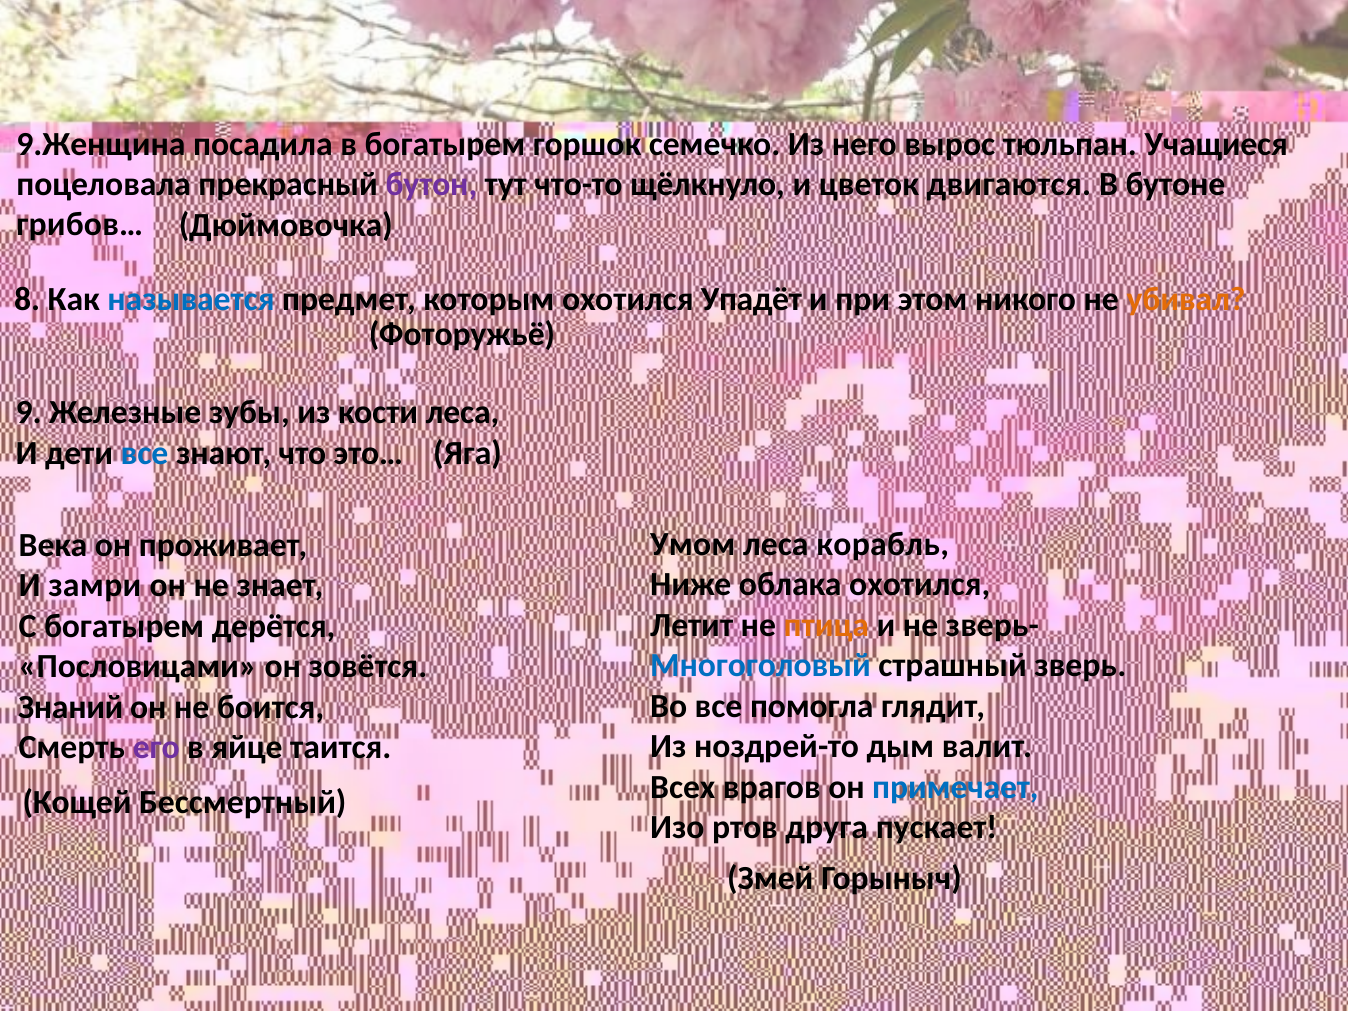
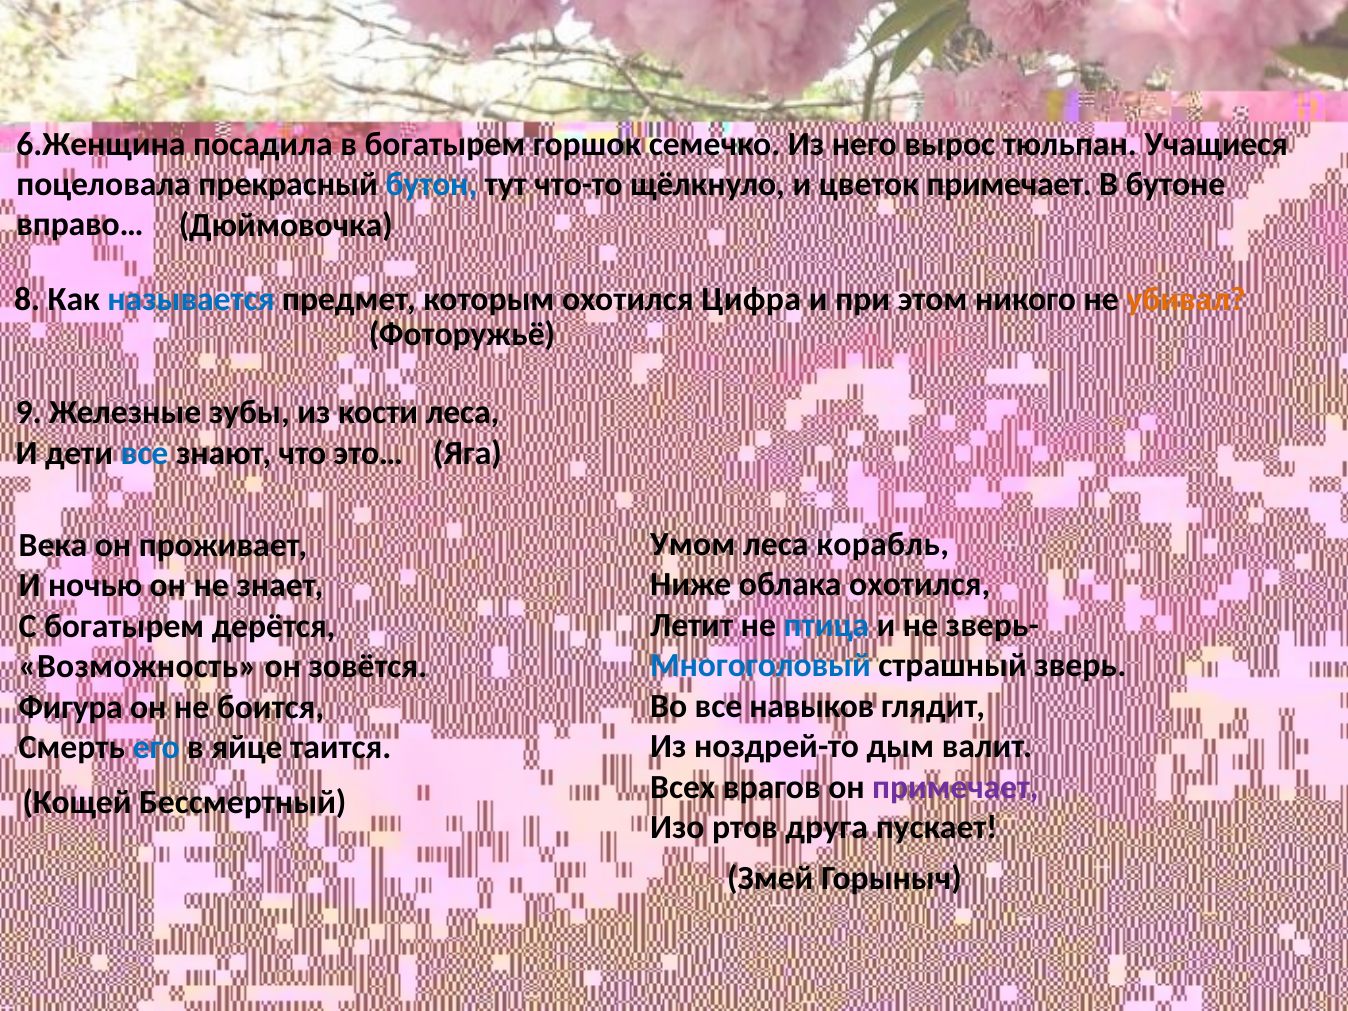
9.Женщина: 9.Женщина -> 6.Женщина (101, 144)
бутон colour: purple -> blue (431, 184)
цветок двигаются: двигаются -> примечает (1009, 184)
грибов…: грибов… -> вправо… (80, 225)
Упадёт: Упадёт -> Цифра (751, 300)
замри: замри -> ночью (95, 586)
птица colour: orange -> blue (826, 625)
Пословицами: Пословицами -> Возможность (138, 667)
помогла: помогла -> навыков (812, 706)
Знаний: Знаний -> Фигура (71, 707)
его colour: purple -> blue (156, 747)
примечает colour: blue -> purple (955, 787)
